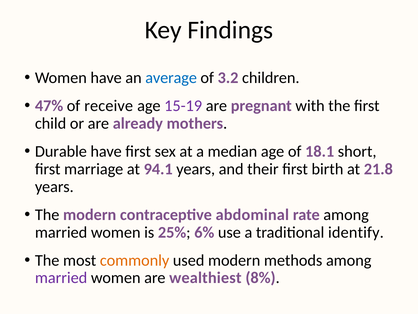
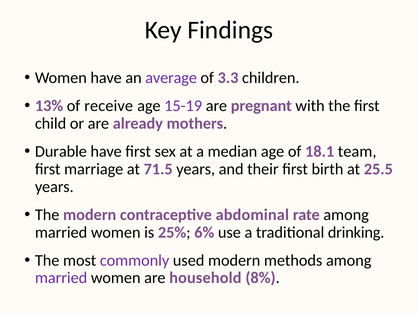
average colour: blue -> purple (171, 78)
3.2: 3.2 -> 3.3 (228, 78)
47%: 47% -> 13% (49, 106)
short: short -> team (357, 151)
94.1: 94.1 -> 71.5 (158, 169)
21.8: 21.8 -> 25.5 (378, 169)
identify: identify -> drinking (356, 232)
commonly colour: orange -> purple (135, 260)
wealthiest: wealthiest -> household (205, 277)
